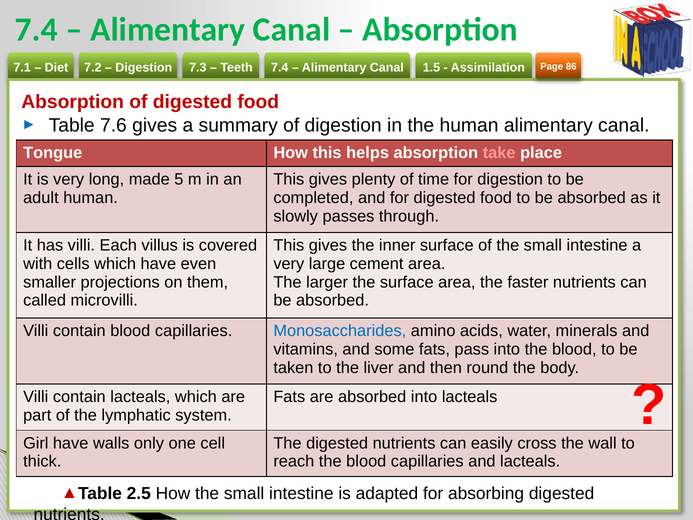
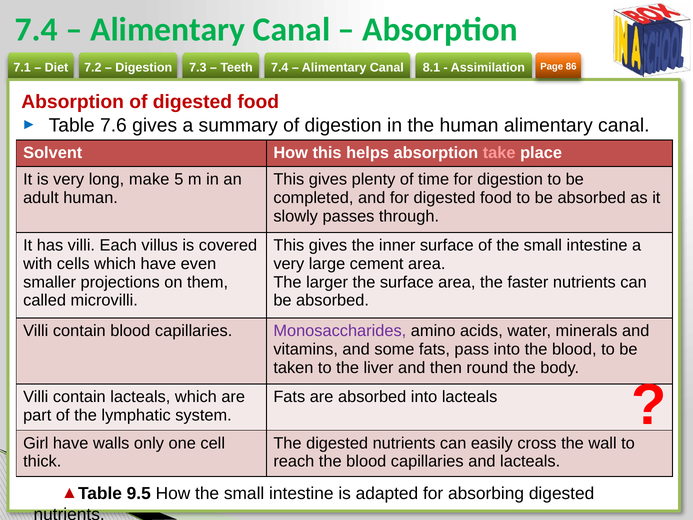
1.5: 1.5 -> 8.1 (431, 68)
Tongue: Tongue -> Solvent (53, 153)
made: made -> make (149, 179)
Monosaccharides colour: blue -> purple (340, 331)
2.5: 2.5 -> 9.5 (139, 493)
